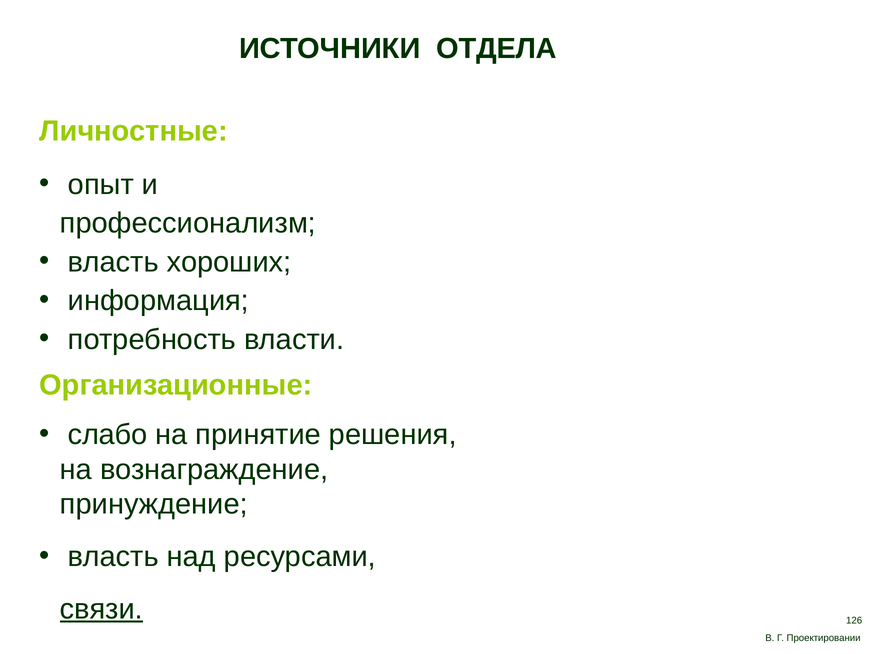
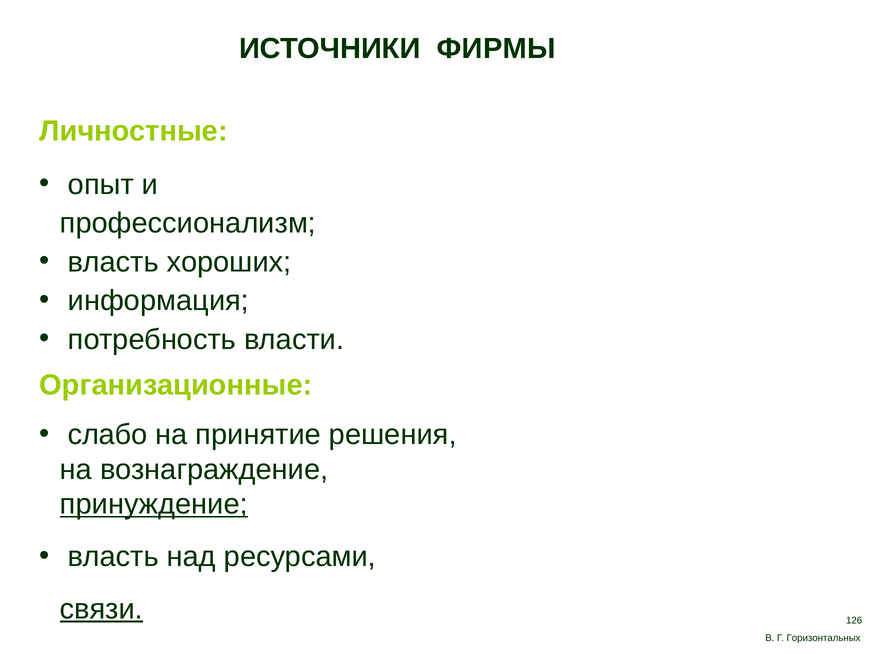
ОТДЕЛА: ОТДЕЛА -> ФИРМЫ (496, 49)
принуждение underline: none -> present (154, 504)
Проектировании: Проектировании -> Горизонтальных (824, 637)
